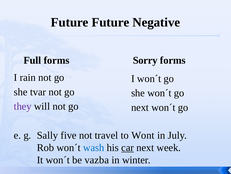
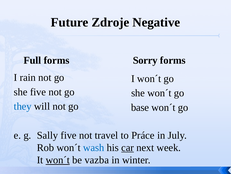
Future Future: Future -> Zdroje (110, 22)
she tvar: tvar -> five (38, 92)
they colour: purple -> blue (23, 106)
next: next -> base (140, 107)
Wont: Wont -> Práce (143, 135)
won´t underline: none -> present (58, 159)
